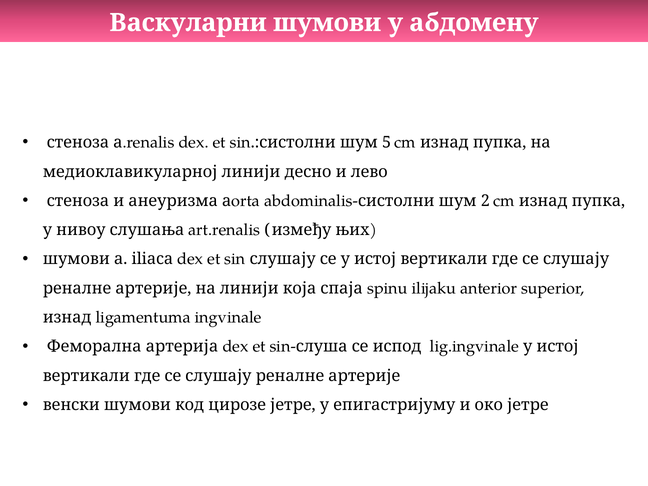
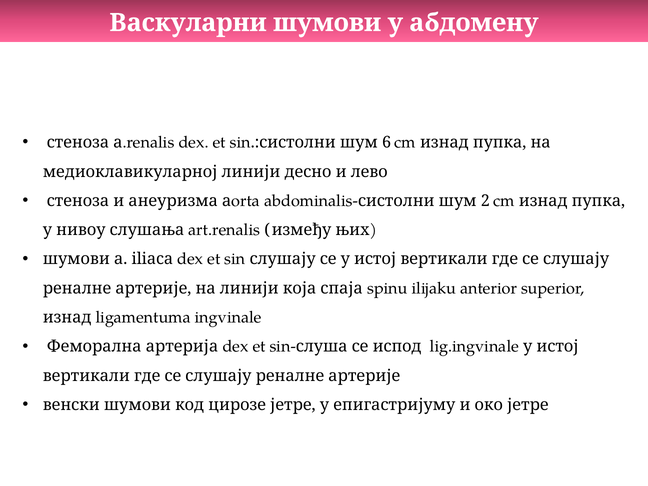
5: 5 -> 6 (387, 142)
